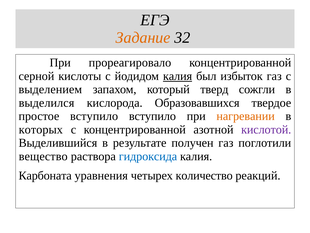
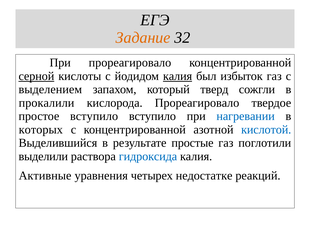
серной underline: none -> present (36, 76)
выделился: выделился -> прокалили (47, 103)
кислорода Образовавшихся: Образовавшихся -> Прореагировало (197, 103)
нагревании colour: orange -> blue (246, 116)
кислотой colour: purple -> blue (266, 129)
получен: получен -> простые (192, 143)
вещество: вещество -> выделили (43, 156)
Карбоната: Карбоната -> Активные (45, 175)
количество: количество -> недостатке (204, 175)
